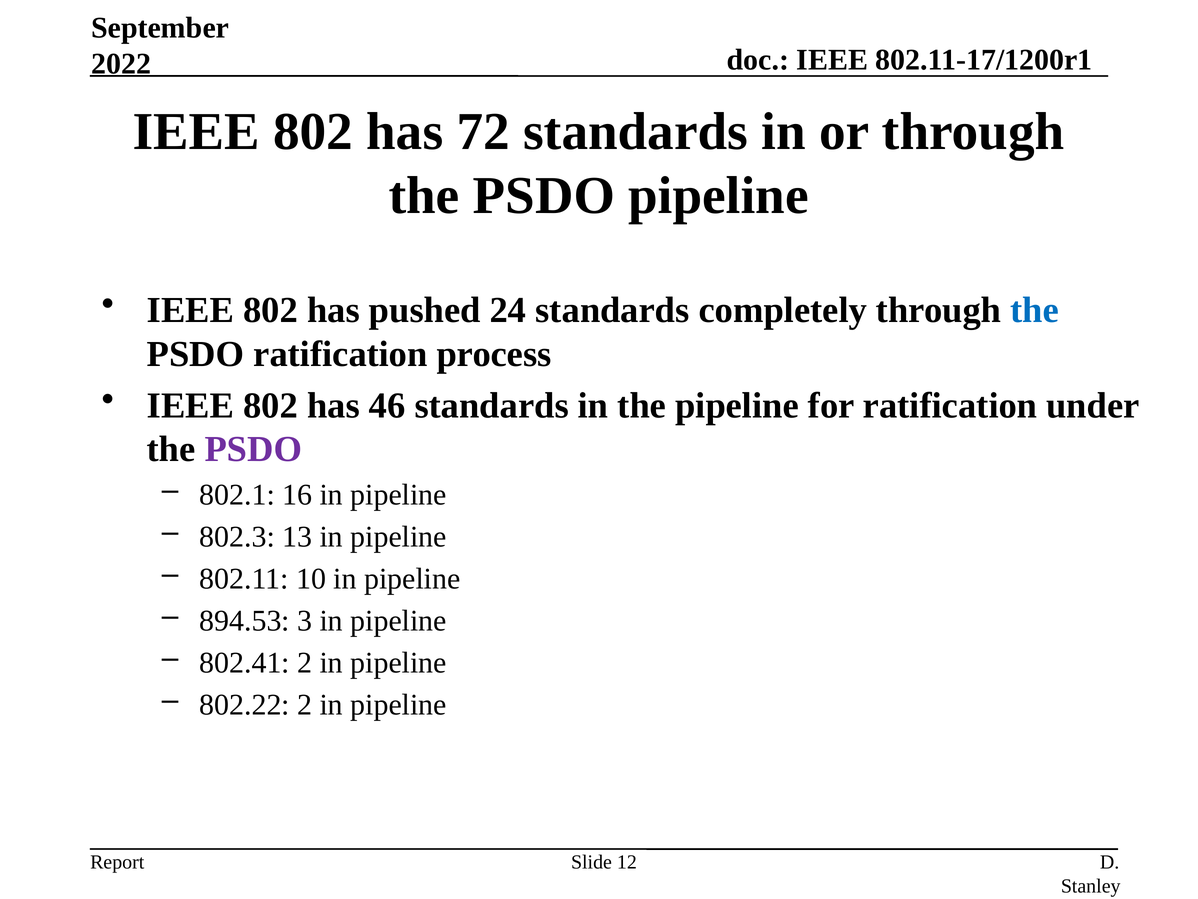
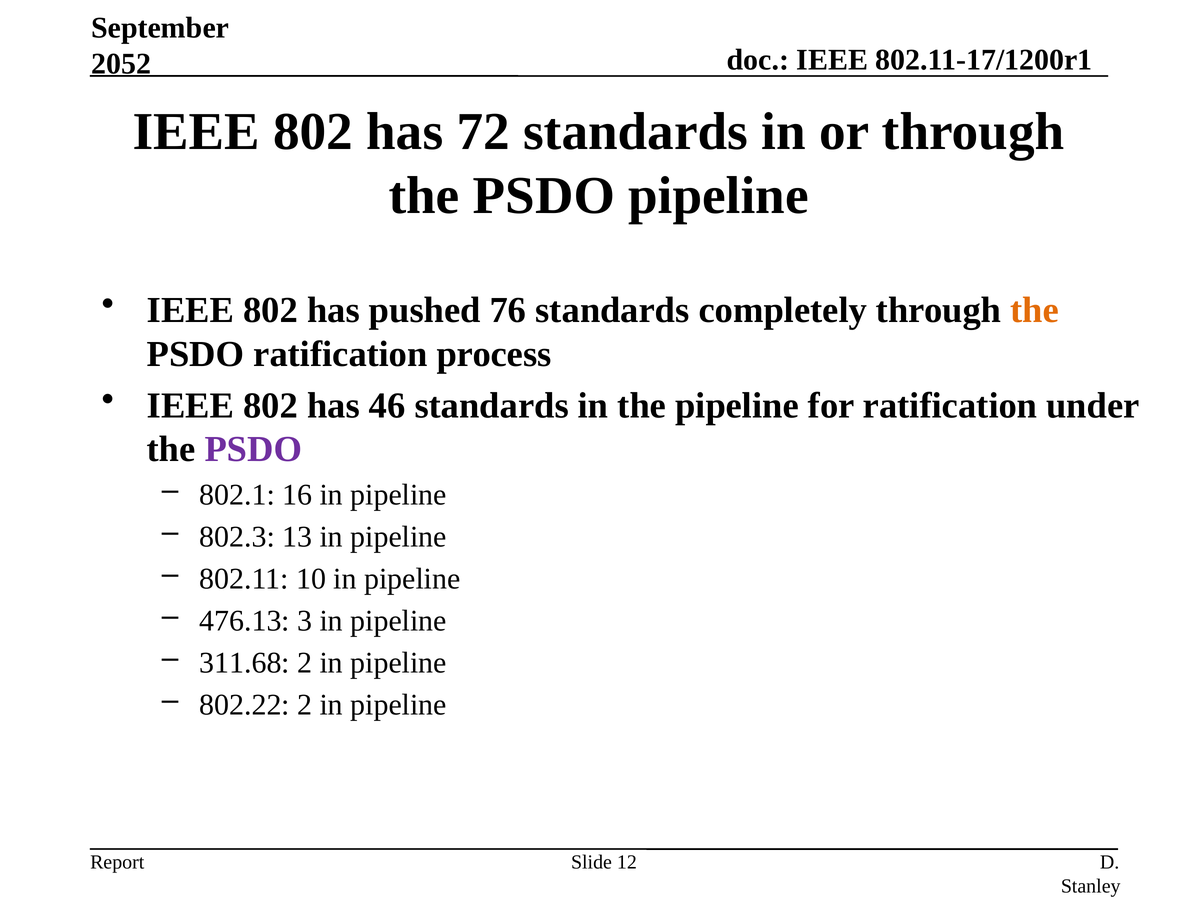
2022: 2022 -> 2052 (121, 64)
24: 24 -> 76 (508, 310)
the colour: blue -> orange (1035, 310)
894.53: 894.53 -> 476.13 (245, 620)
802.41: 802.41 -> 311.68 (245, 662)
